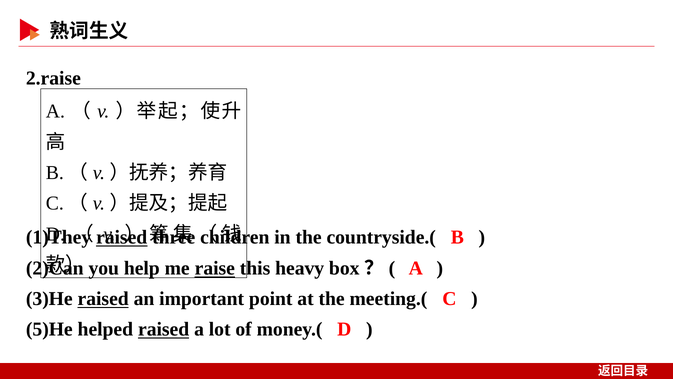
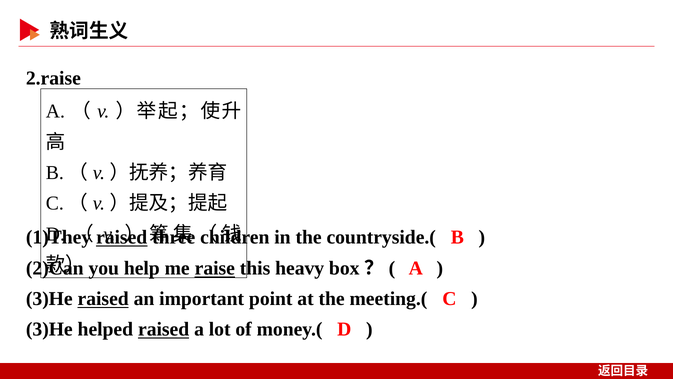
5)He: 5)He -> 3)He (49, 329)
